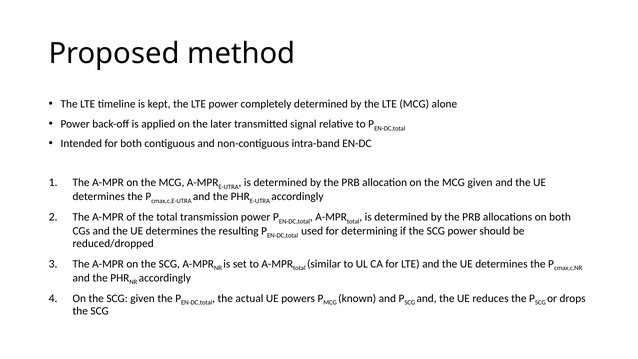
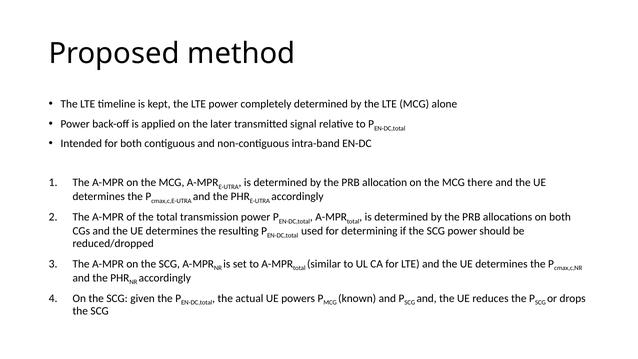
MCG given: given -> there (480, 183)
